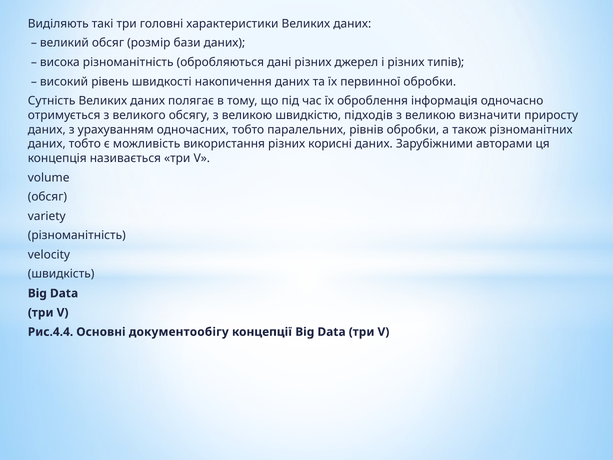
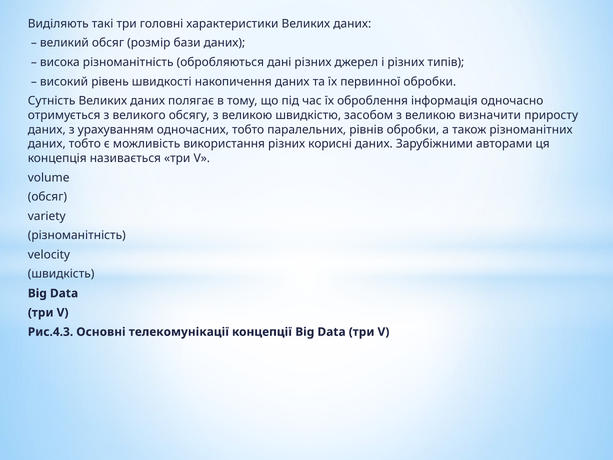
підходів: підходів -> засобом (369, 115)
Рис.4.4: Рис.4.4 -> Рис.4.3 (51, 332)
документообігу: документообігу -> телекомунікації (179, 332)
